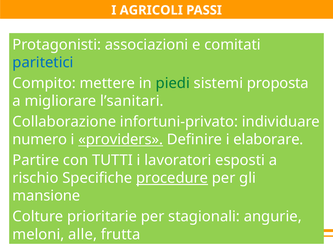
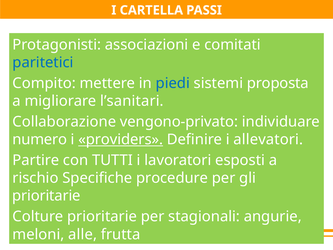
AGRICOLI: AGRICOLI -> CARTELLA (151, 10)
piedi colour: green -> blue (173, 83)
infortuni-privato: infortuni-privato -> vengono-privato (179, 122)
elaborare: elaborare -> allevatori (268, 139)
procedure underline: present -> none (172, 178)
mansione: mansione -> prioritarie (46, 196)
